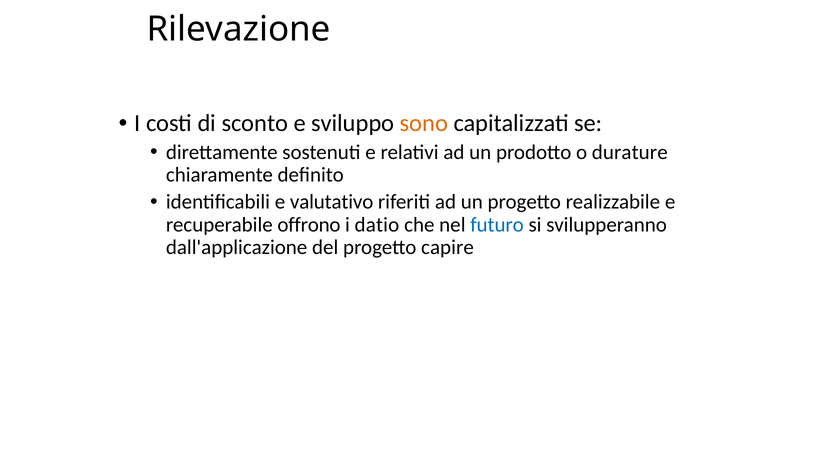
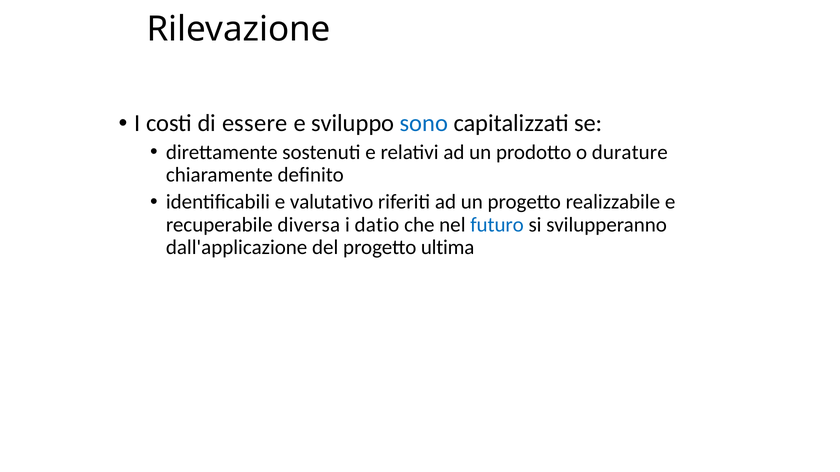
sconto: sconto -> essere (255, 124)
sono colour: orange -> blue (424, 124)
offrono: offrono -> diversa (309, 225)
capire: capire -> ultima (448, 248)
